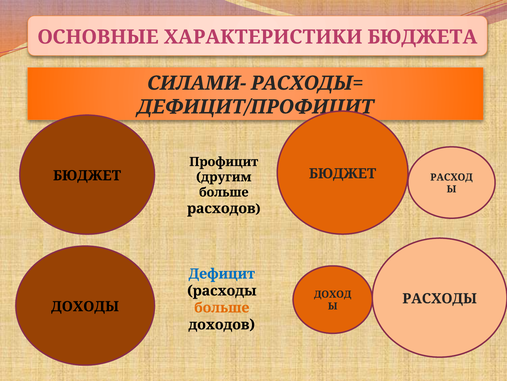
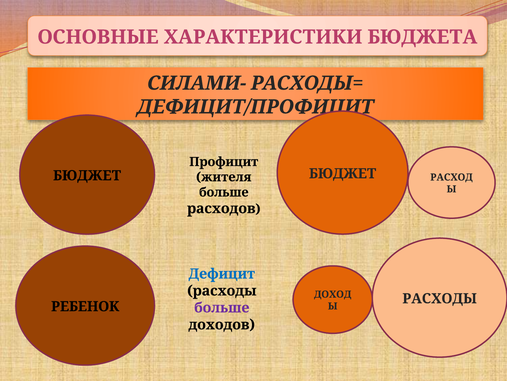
другим: другим -> жителя (224, 177)
ДОХОДЫ: ДОХОДЫ -> РЕБЕНОК (85, 306)
больше colour: orange -> purple (222, 307)
